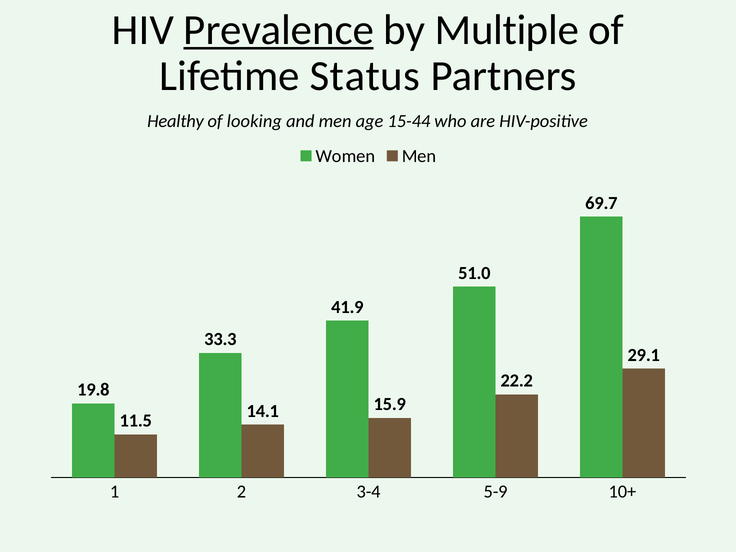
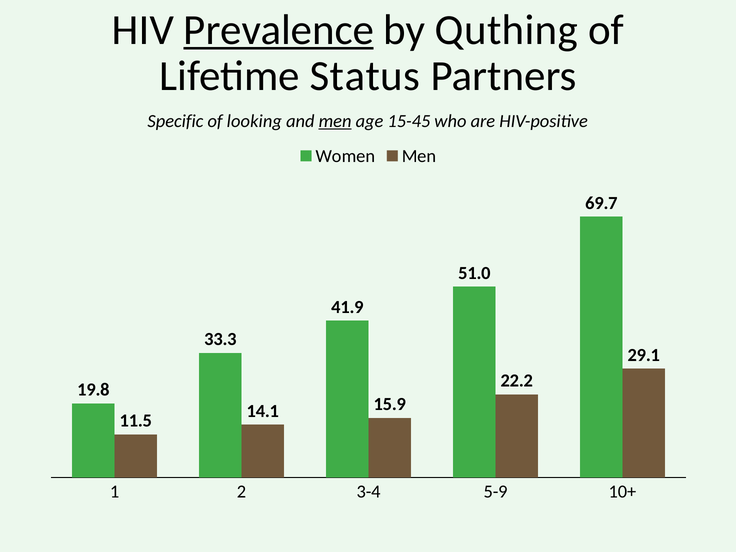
Multiple: Multiple -> Quthing (506, 30)
Healthy: Healthy -> Specific (175, 121)
men underline: none -> present (335, 121)
15-44: 15-44 -> 15-45 (409, 121)
